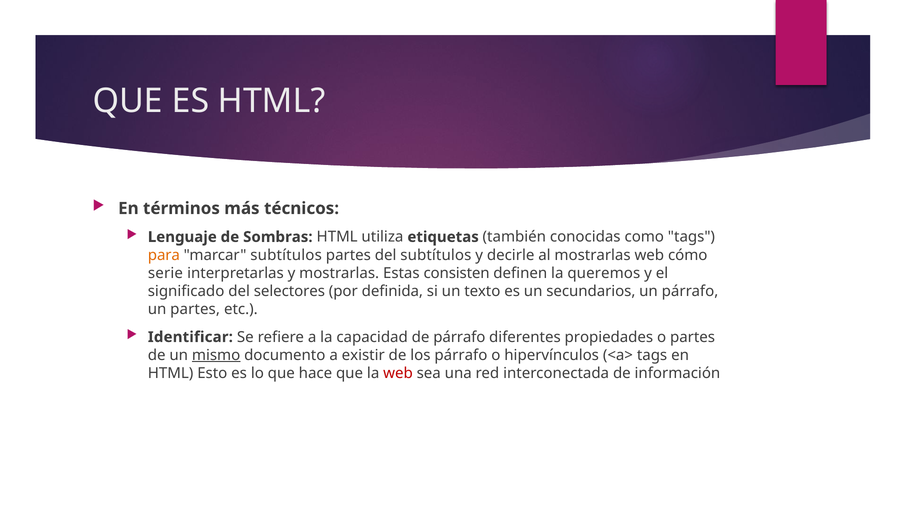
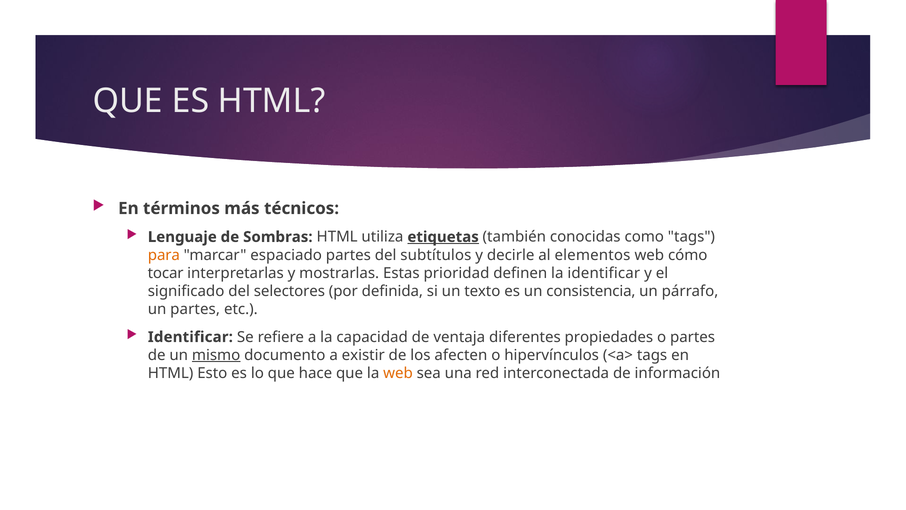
etiquetas underline: none -> present (443, 237)
marcar subtítulos: subtítulos -> espaciado (286, 255)
al mostrarlas: mostrarlas -> elementos (592, 255)
serie: serie -> tocar (166, 273)
consisten: consisten -> prioridad (456, 273)
la queremos: queremos -> identificar (604, 273)
secundarios: secundarios -> consistencia (591, 291)
de párrafo: párrafo -> ventaja (459, 337)
los párrafo: párrafo -> afecten (461, 355)
web colour: red -> orange (398, 373)
